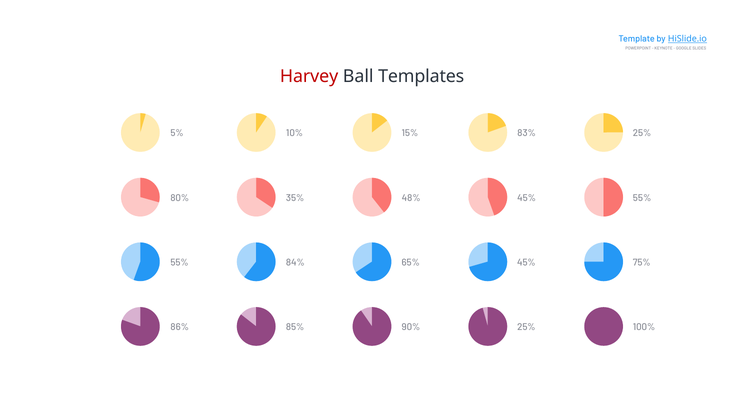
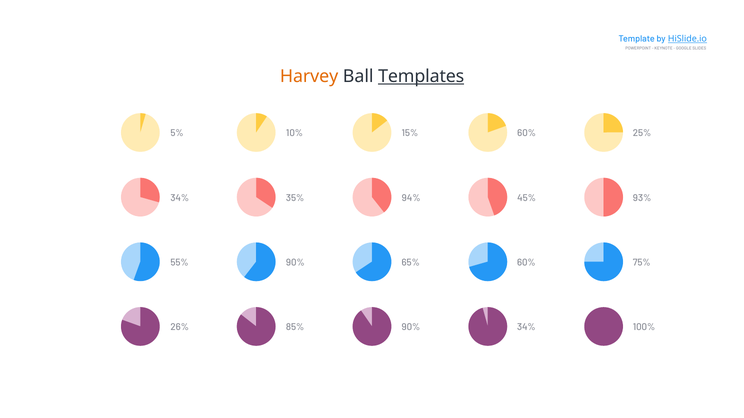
Harvey colour: red -> orange (309, 76)
Templates underline: none -> present (421, 76)
15% 83%: 83% -> 60% (527, 133)
80%: 80% -> 34% (180, 198)
48%: 48% -> 94% (411, 198)
45% 55%: 55% -> 93% (642, 198)
55% 84%: 84% -> 90% (295, 263)
65% 45%: 45% -> 60% (526, 263)
86%: 86% -> 26% (180, 328)
90% 25%: 25% -> 34% (526, 328)
